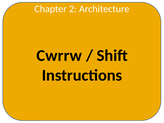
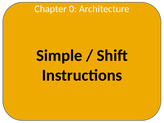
2: 2 -> 0 (73, 9)
Cwrrw: Cwrrw -> Simple (59, 56)
